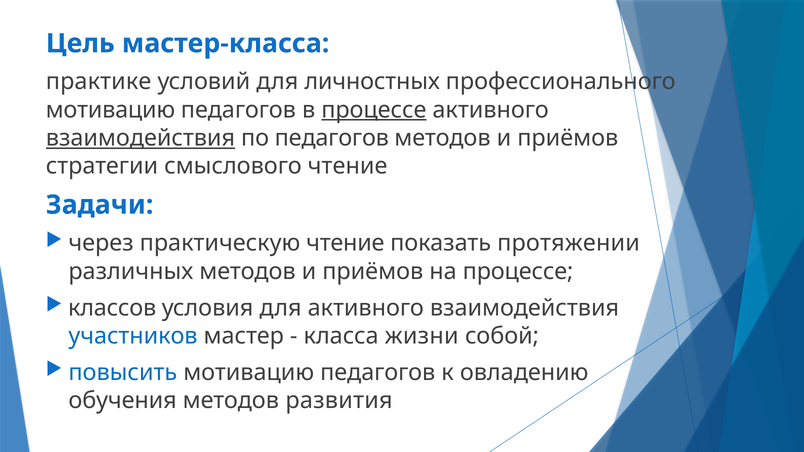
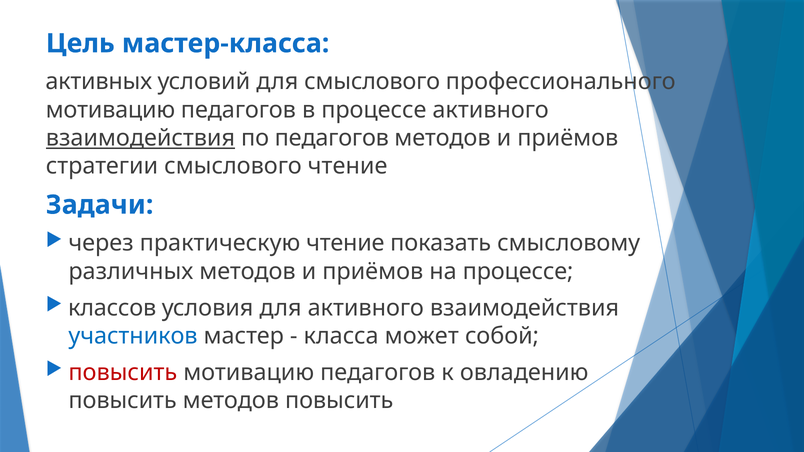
практике: практике -> активных (99, 82)
для личностных: личностных -> смыслового (372, 82)
процессе underline: present -> none (374, 110)
протяжении: протяжении -> смысловому (569, 243)
жизни: жизни -> может (422, 336)
повысить colour: blue -> red (123, 373)
обучения: обучения -> повысить (123, 401)
методов развития: развития -> повысить (339, 401)
